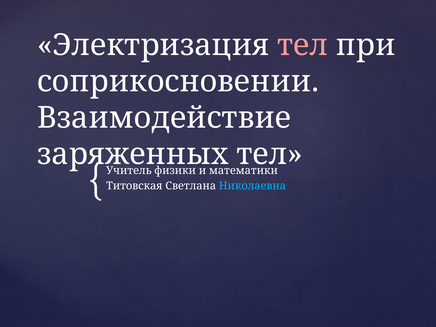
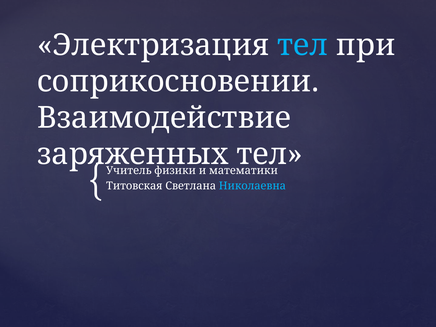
тел colour: pink -> light blue (303, 45)
